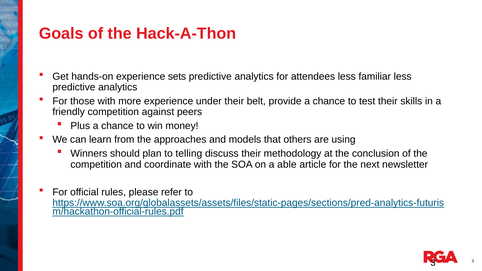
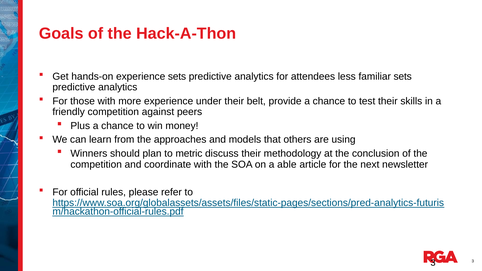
familiar less: less -> sets (403, 76)
telling: telling -> metric (189, 154)
